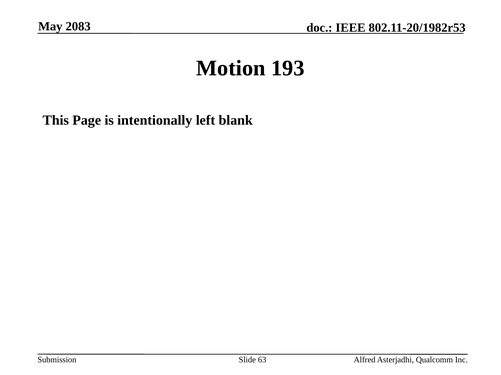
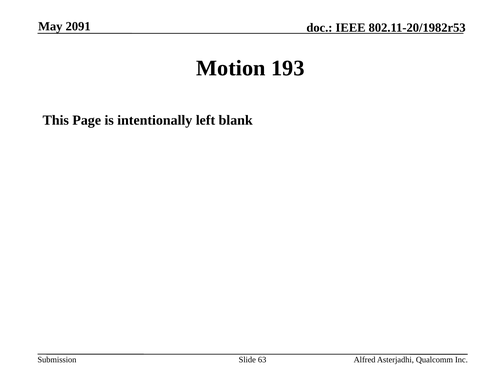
2083: 2083 -> 2091 (78, 27)
